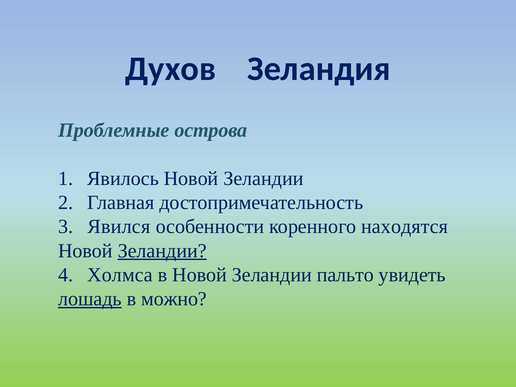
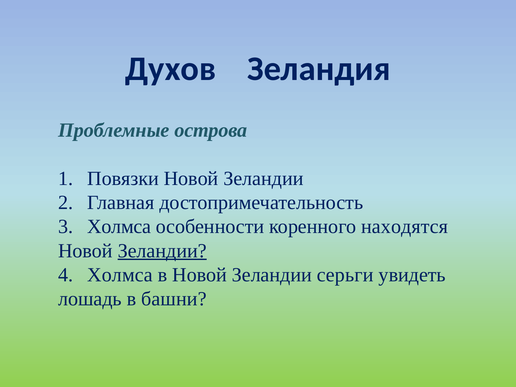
Явилось: Явилось -> Повязки (123, 178)
Явился: Явился -> Холмса (119, 227)
пальто: пальто -> серьги (345, 275)
лошадь underline: present -> none (90, 299)
можно: можно -> башни (174, 299)
